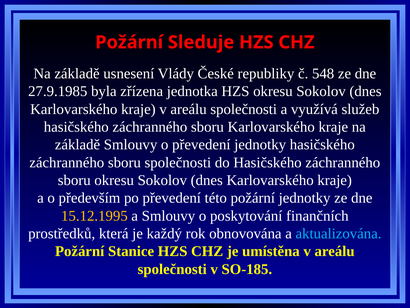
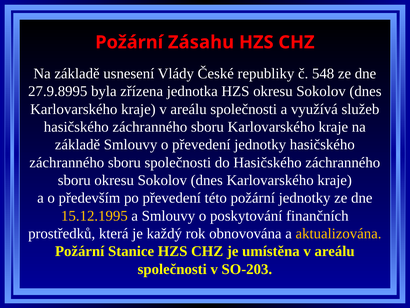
Sleduje: Sleduje -> Zásahu (201, 42)
27.9.1985: 27.9.1985 -> 27.9.8995 (58, 91)
aktualizována colour: light blue -> yellow (339, 233)
SO-185: SO-185 -> SO-203 (247, 269)
